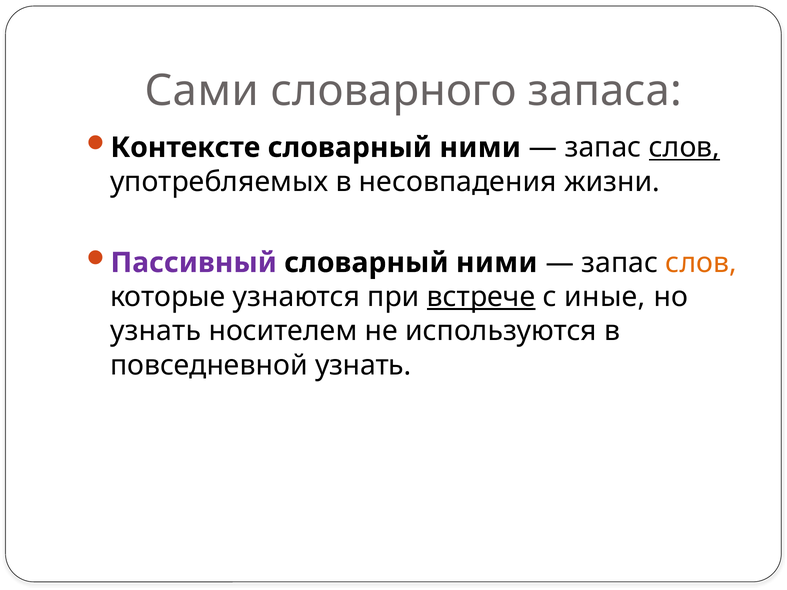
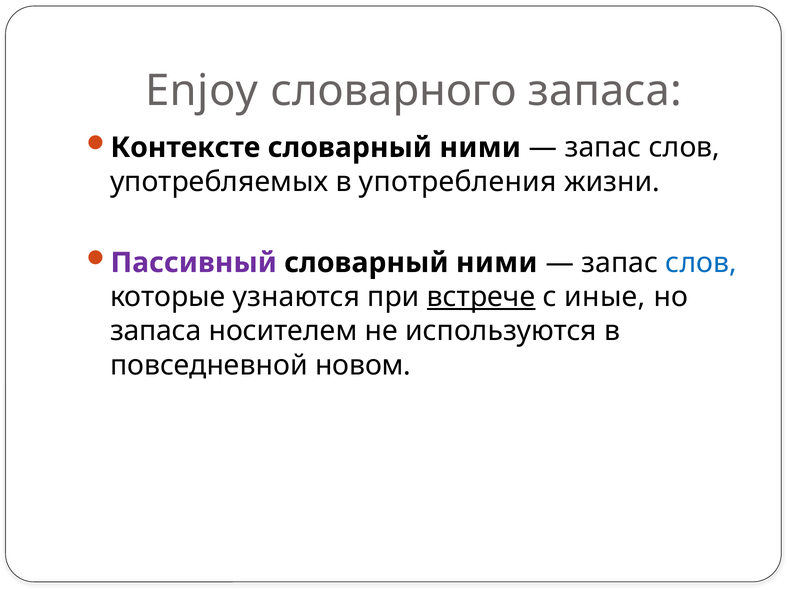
Сами: Сами -> Enjoy (202, 91)
слов underline: present -> none (684, 148)
несовпадения: несовпадения -> употребления (458, 182)
слов colour: orange -> blue (701, 263)
узнать: узнать -> запаса (156, 331)
повседневной узнать: узнать -> новом (363, 365)
